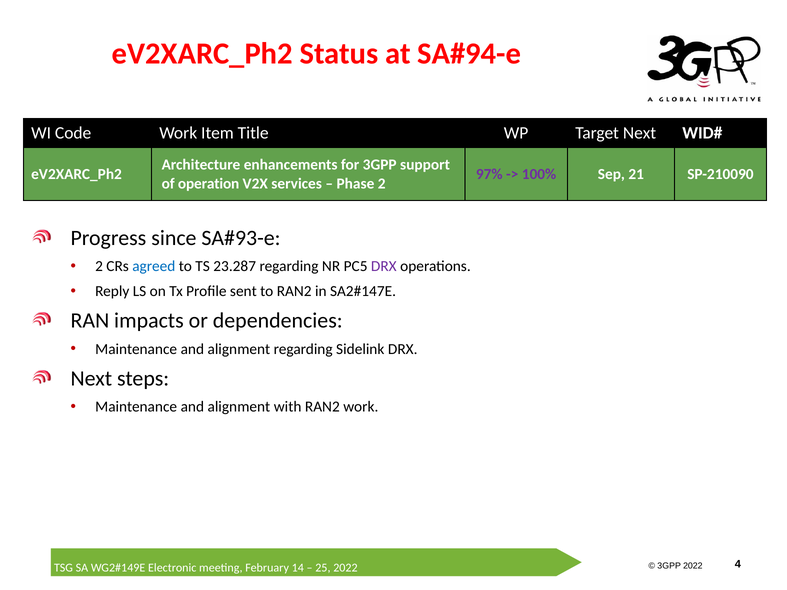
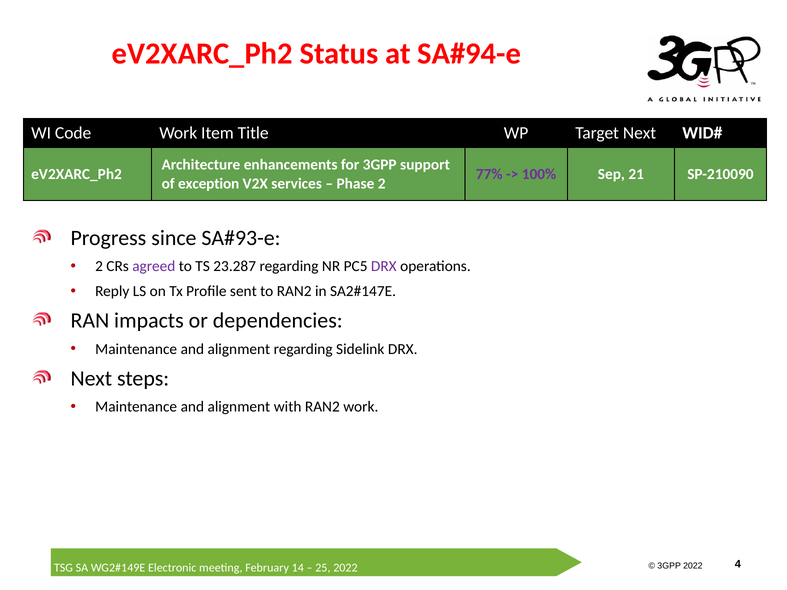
97%: 97% -> 77% (489, 174)
operation: operation -> exception (209, 184)
agreed colour: blue -> purple (154, 267)
